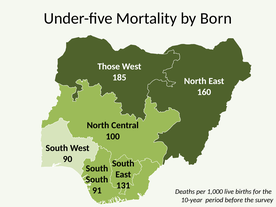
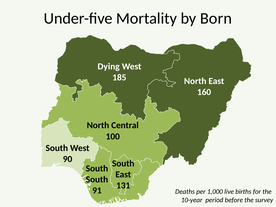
Those: Those -> Dying (109, 66)
